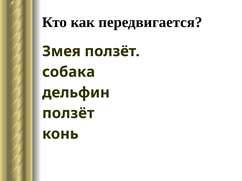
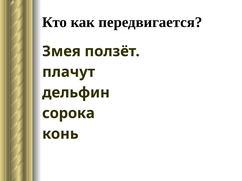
собака: собака -> плачут (69, 72)
ползёт: ползёт -> сорока (68, 114)
